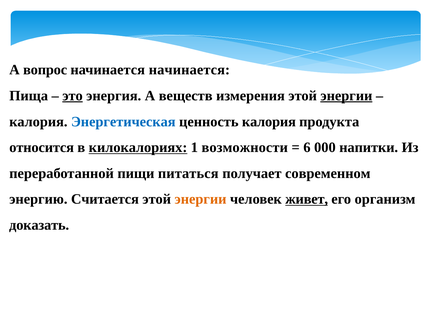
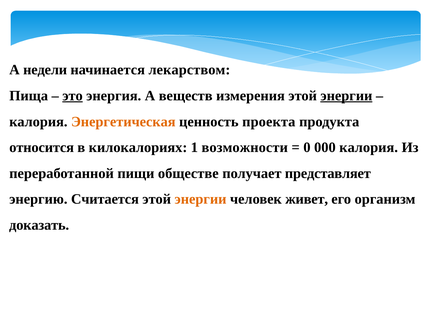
вопрос: вопрос -> недели (45, 70)
начинается начинается: начинается -> лекарством (189, 70)
Энергетическая colour: blue -> orange (123, 122)
ценность калория: калория -> проекта (269, 122)
килокалориях underline: present -> none (138, 148)
6: 6 -> 0 (307, 148)
000 напитки: напитки -> калория (369, 148)
питаться: питаться -> обществе (188, 173)
современном: современном -> представляет (328, 173)
живет underline: present -> none (307, 199)
